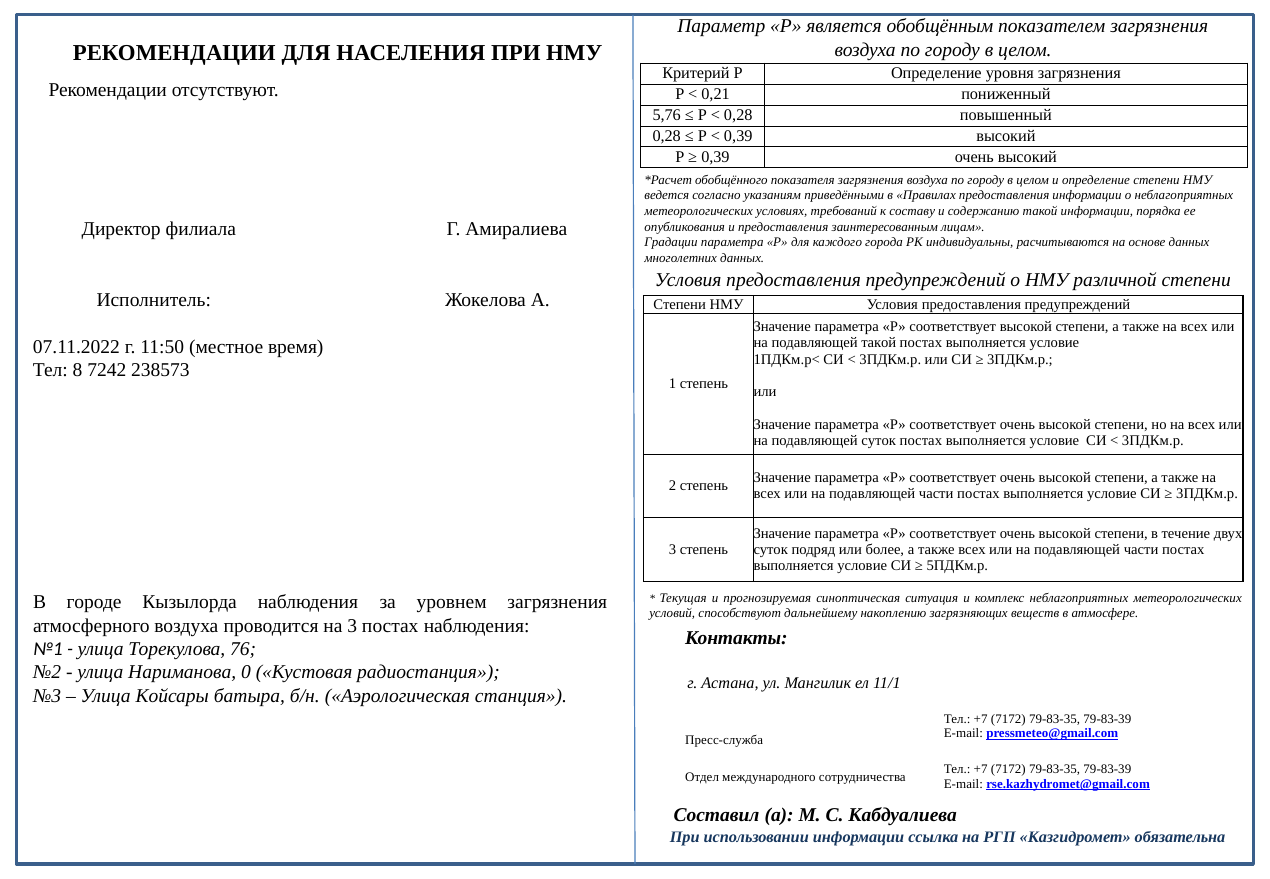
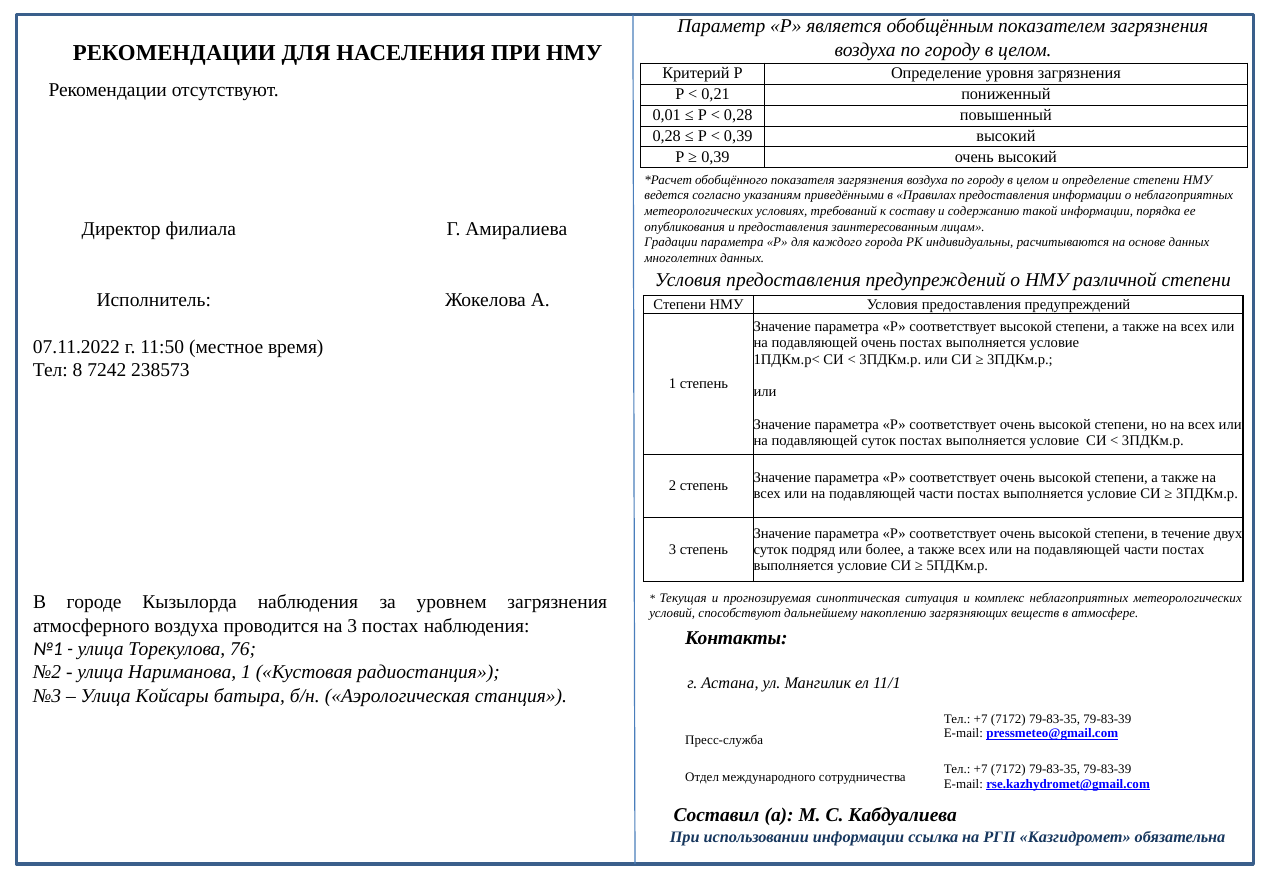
5,76: 5,76 -> 0,01 (667, 115)
подавляющей такой: такой -> очень (879, 343)
Нариманова 0: 0 -> 1 (246, 673)
